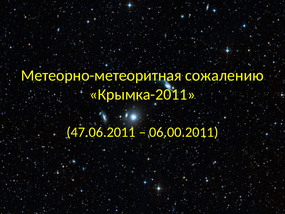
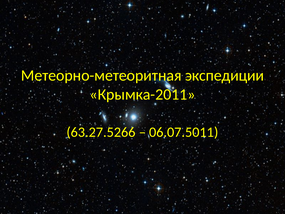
сожалению: сожалению -> экспедиции (225, 75)
47.06.2011: 47.06.2011 -> 63.27.5266 (101, 132)
06.00.2011: 06.00.2011 -> 06.07.5011 (184, 132)
